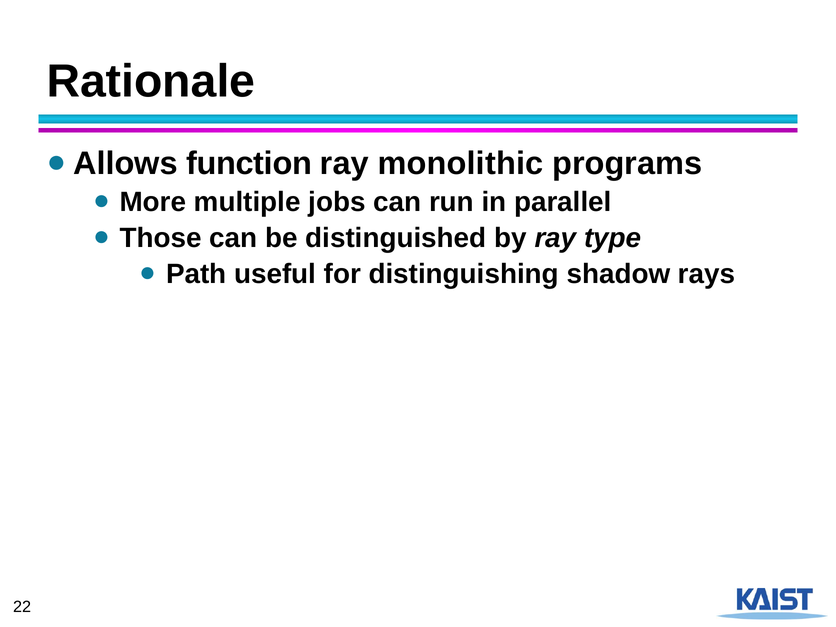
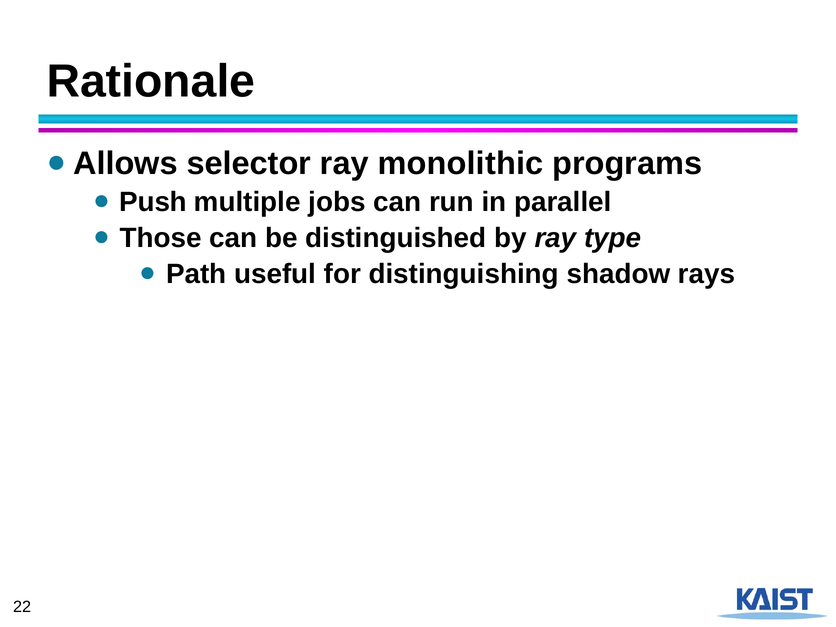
function: function -> selector (249, 163)
More: More -> Push (153, 202)
